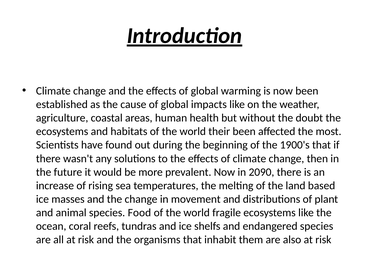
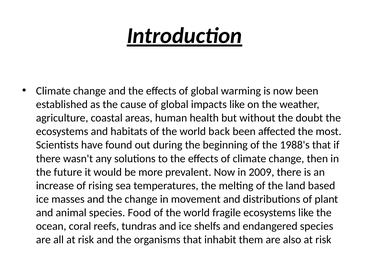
their: their -> back (219, 131)
1900's: 1900's -> 1988's (295, 145)
2090: 2090 -> 2009 (261, 172)
